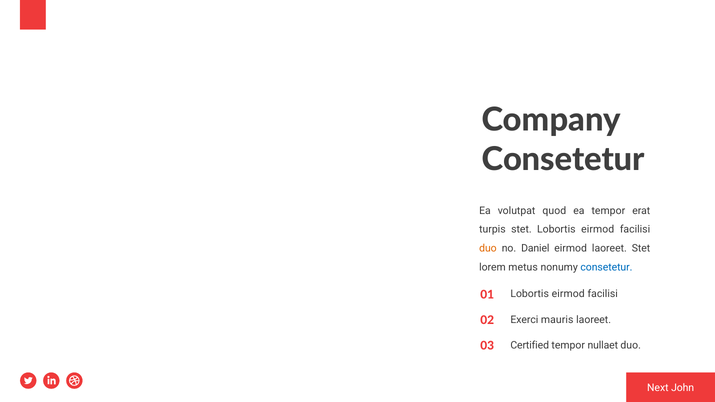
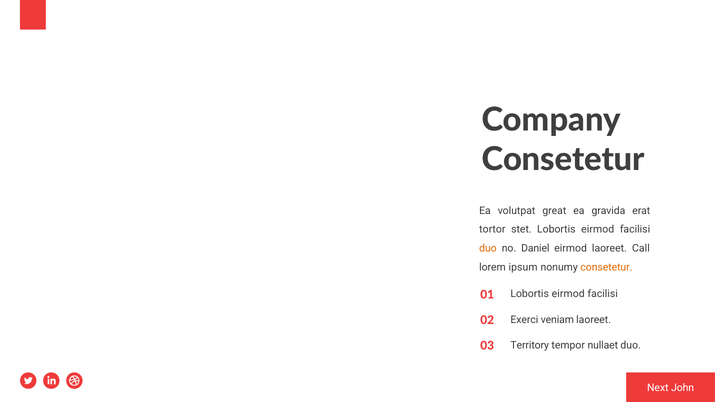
quod: quod -> great (554, 211)
ea tempor: tempor -> gravida (608, 211)
turpis: turpis -> tortor (492, 230)
laoreet Stet: Stet -> Call (641, 248)
metus: metus -> ipsum (523, 267)
consetetur colour: blue -> orange (606, 267)
mauris: mauris -> veniam (557, 320)
Certified: Certified -> Territory (530, 345)
